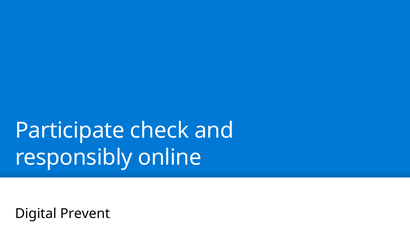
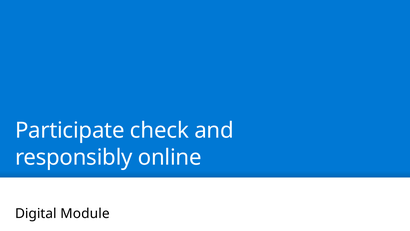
Prevent: Prevent -> Module (85, 213)
